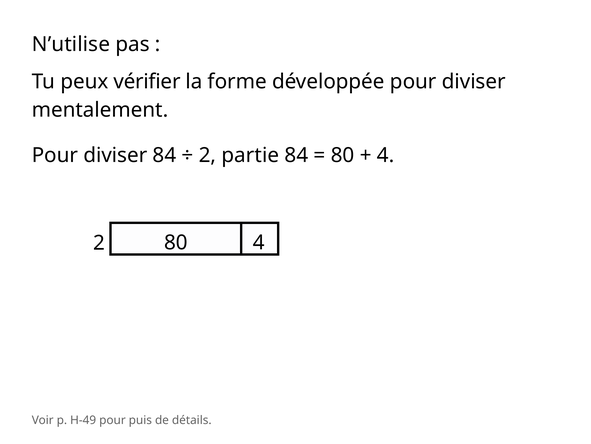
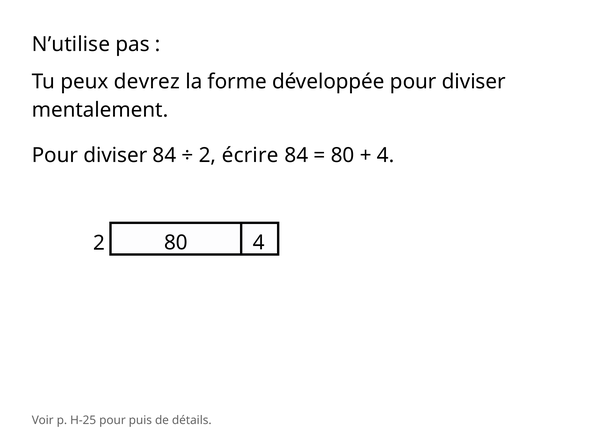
vérifier: vérifier -> devrez (147, 82)
partie: partie -> écrire (250, 155)
H-49: H-49 -> H-25 (83, 420)
